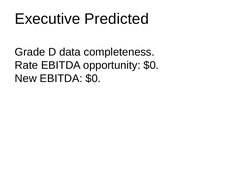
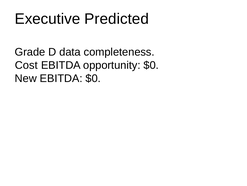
Rate: Rate -> Cost (26, 65)
